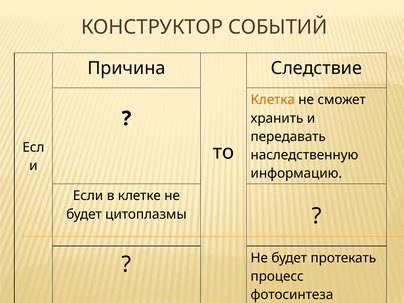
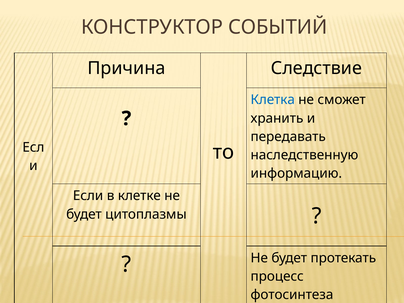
Клетка colour: orange -> blue (273, 100)
